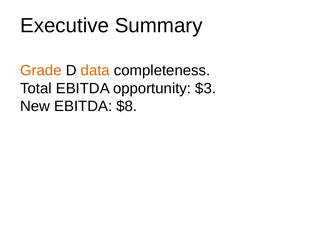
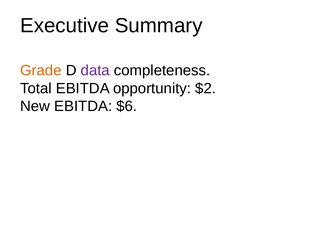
data colour: orange -> purple (95, 70)
$3: $3 -> $2 (206, 88)
$8: $8 -> $6 (127, 106)
